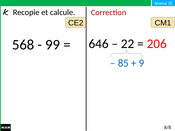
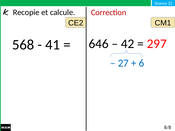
22: 22 -> 42 (128, 44)
206: 206 -> 297 (157, 44)
99: 99 -> 41 (53, 45)
85: 85 -> 27 (123, 63)
9: 9 -> 6 (142, 63)
